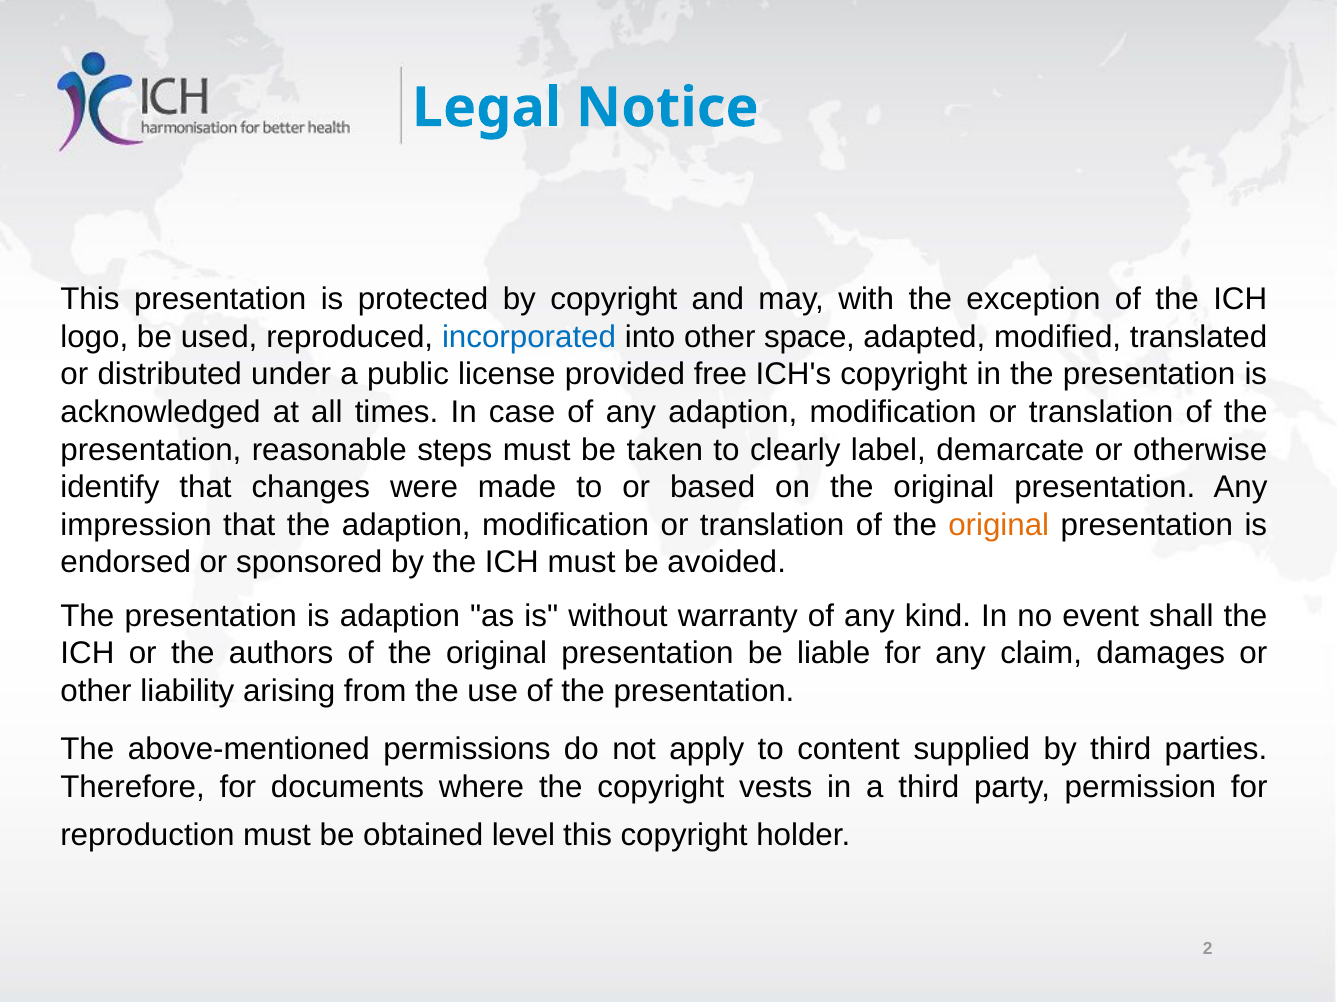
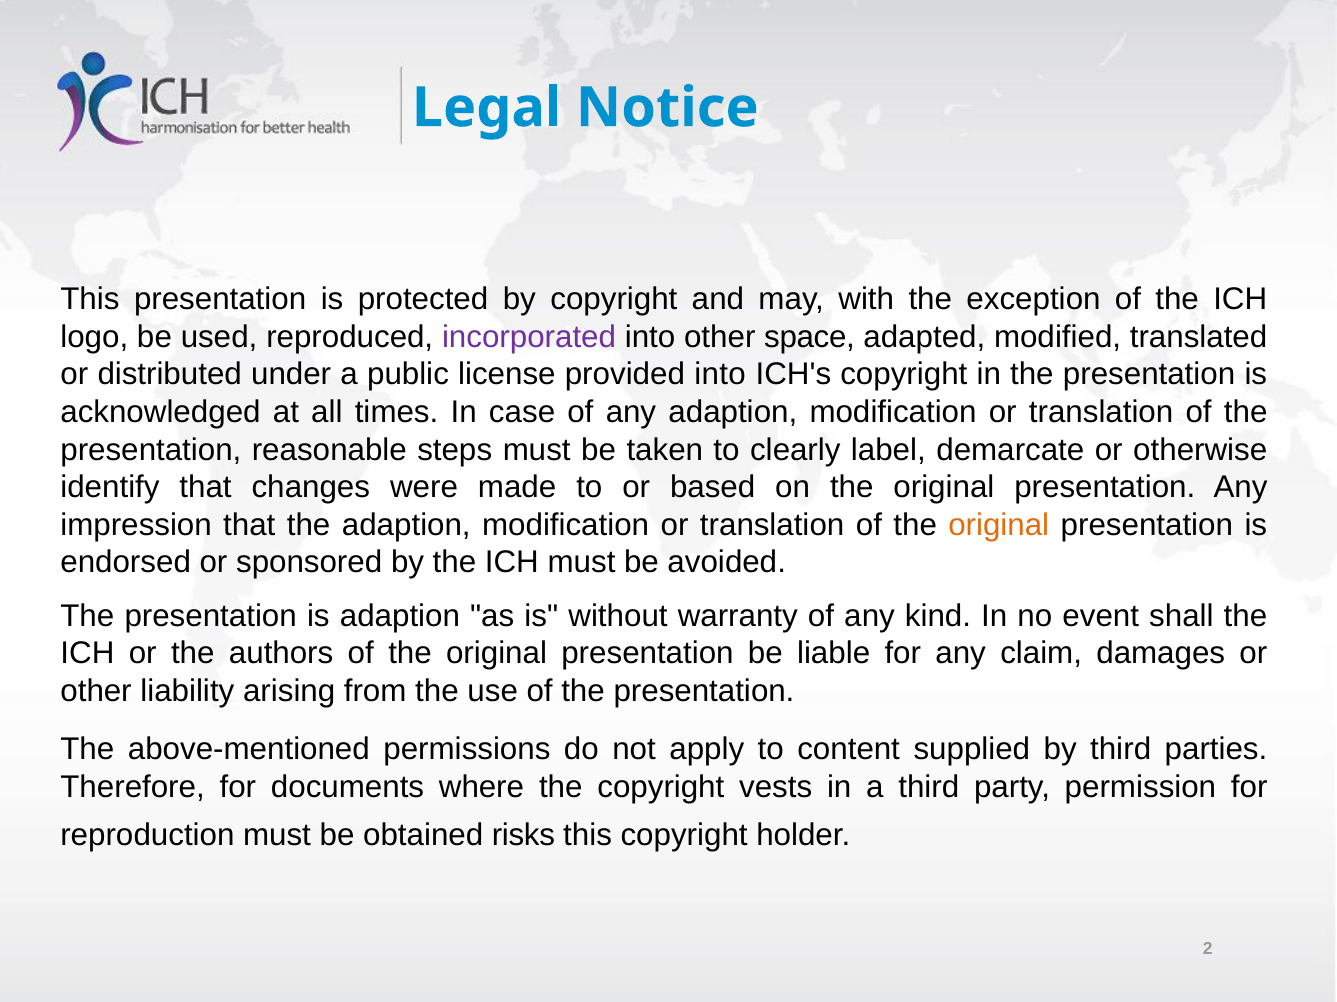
incorporated colour: blue -> purple (529, 337)
provided free: free -> into (720, 375)
level: level -> risks (523, 836)
